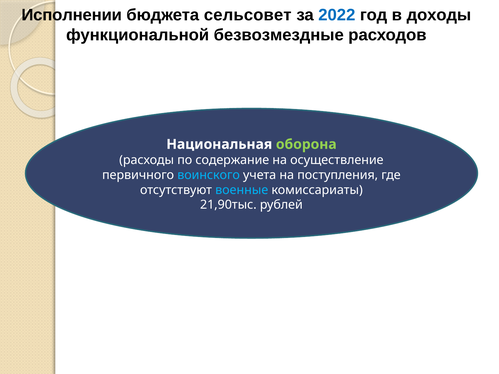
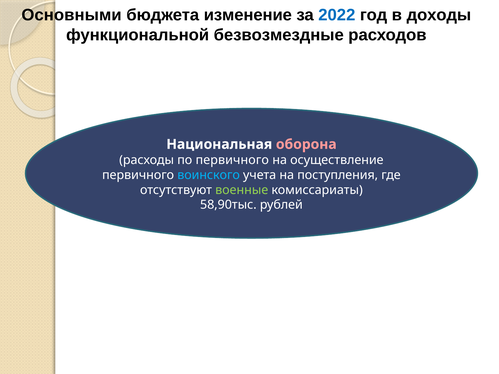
Исполнении: Исполнении -> Основными (72, 15)
сельсовет: сельсовет -> изменение (248, 15)
оборона colour: light green -> pink (306, 144)
по содержание: содержание -> первичного (232, 160)
военные colour: light blue -> light green (242, 190)
21,90тыс: 21,90тыс -> 58,90тыс (228, 205)
